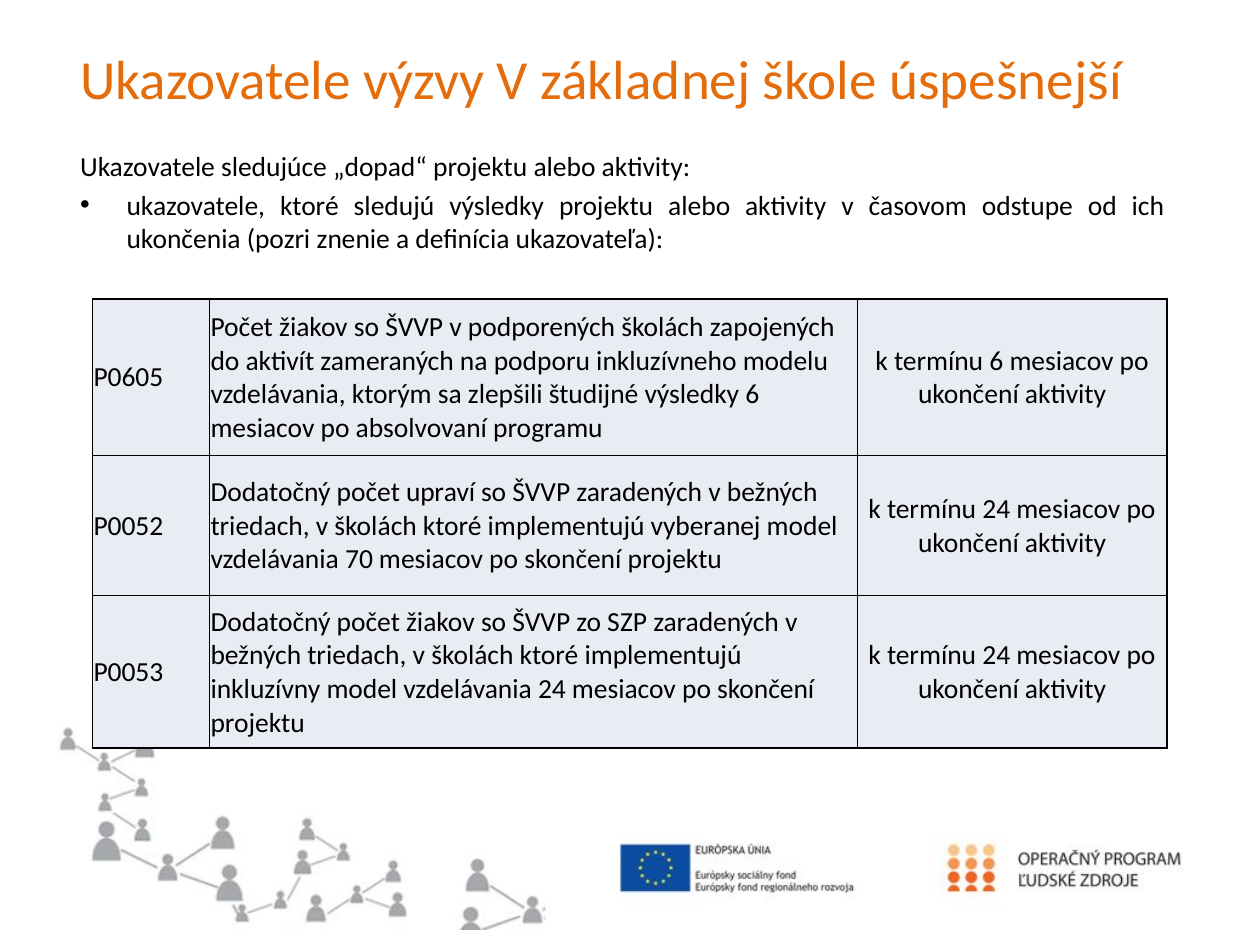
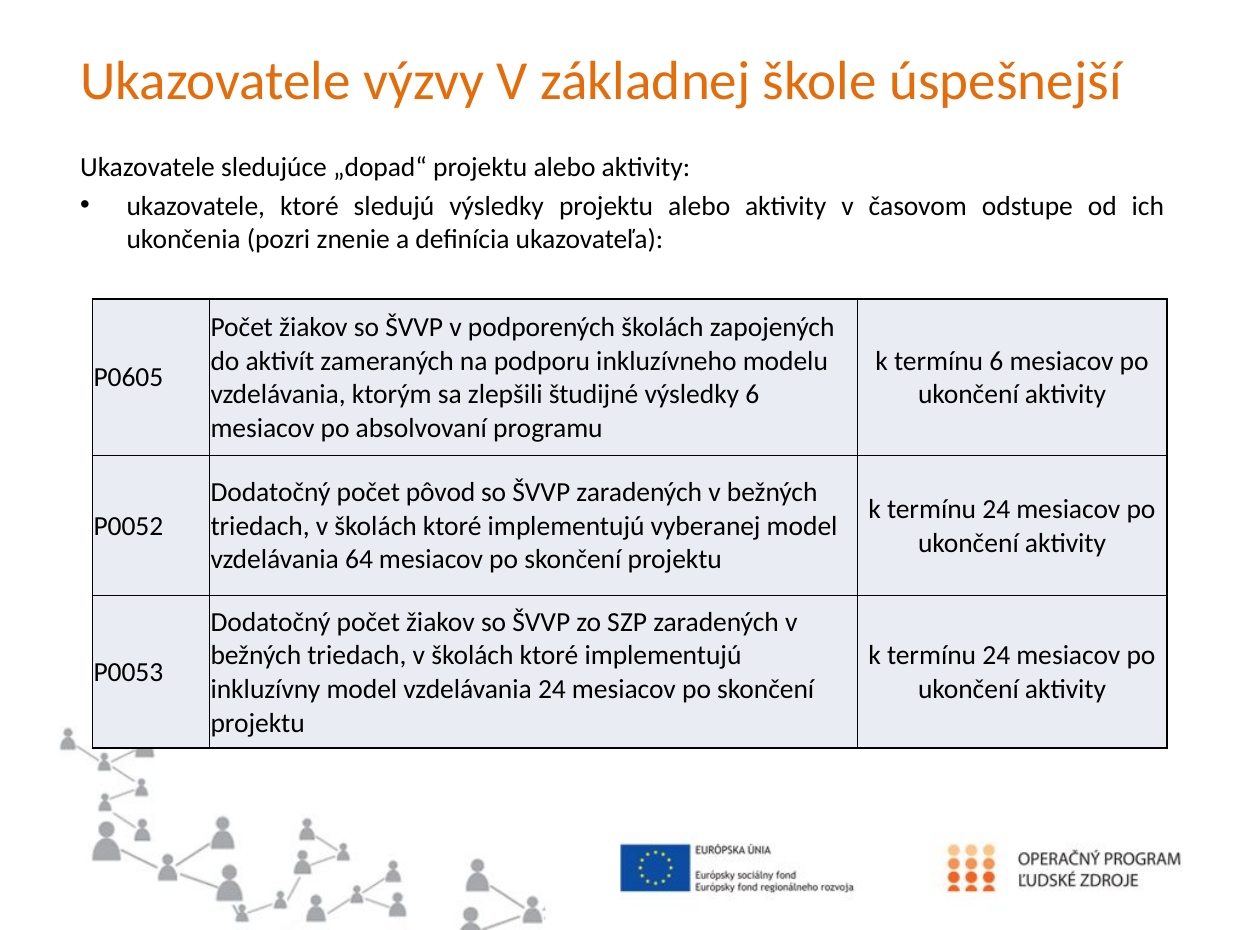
upraví: upraví -> pôvod (441, 493)
70: 70 -> 64 (359, 560)
